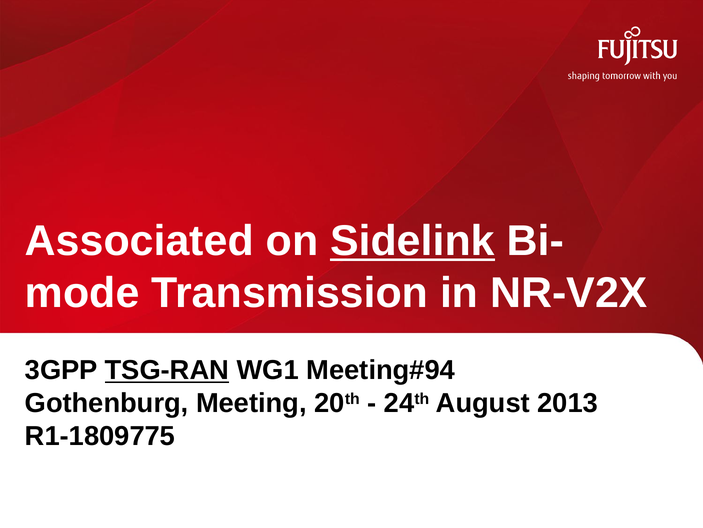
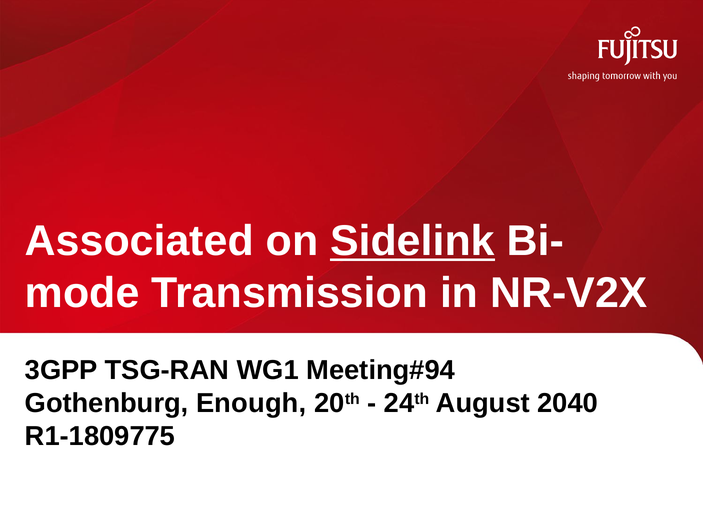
TSG-RAN underline: present -> none (167, 370)
Meeting: Meeting -> Enough (251, 403)
2013: 2013 -> 2040 (568, 403)
